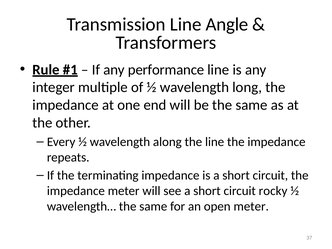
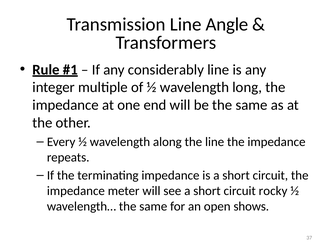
performance: performance -> considerably (166, 70)
open meter: meter -> shows (251, 206)
